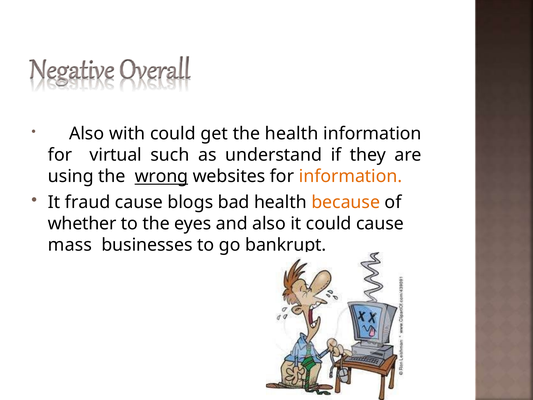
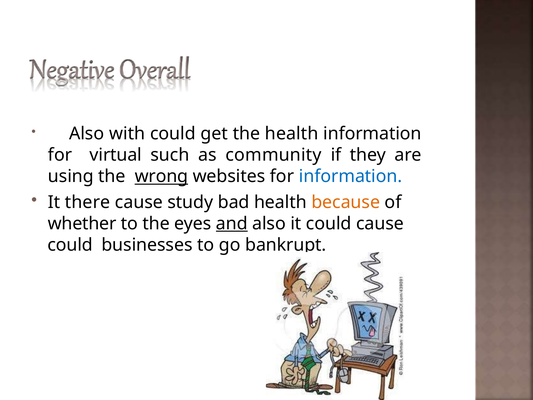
understand: understand -> community (274, 155)
information colour: orange -> blue (351, 176)
fraud: fraud -> there (88, 202)
blogs: blogs -> study (190, 202)
and underline: none -> present (232, 223)
mass: mass -> could (70, 245)
